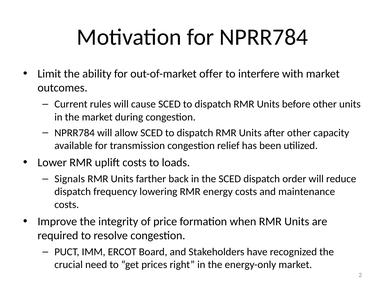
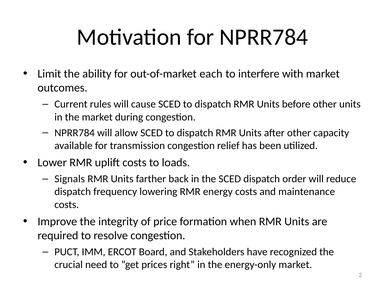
offer: offer -> each (211, 74)
